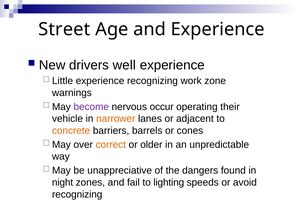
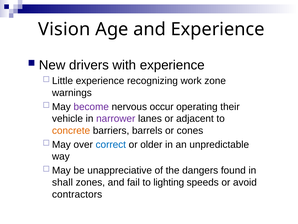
Street: Street -> Vision (64, 29)
well: well -> with (124, 65)
narrower colour: orange -> purple (116, 118)
correct colour: orange -> blue (111, 144)
night: night -> shall (62, 182)
recognizing: recognizing -> contractors (77, 194)
